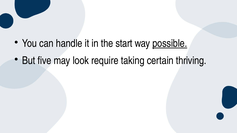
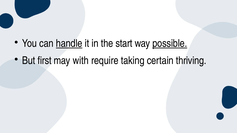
handle underline: none -> present (69, 44)
five: five -> first (45, 61)
look: look -> with (81, 61)
